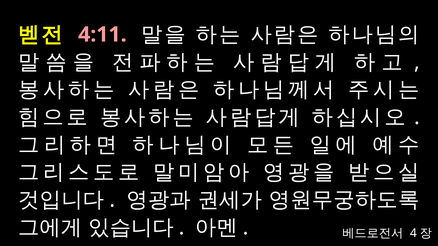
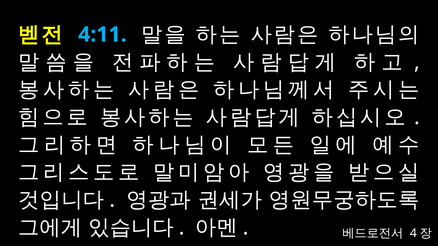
4:11 colour: pink -> light blue (102, 35)
